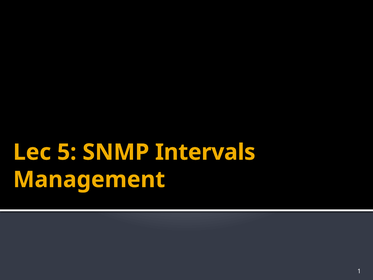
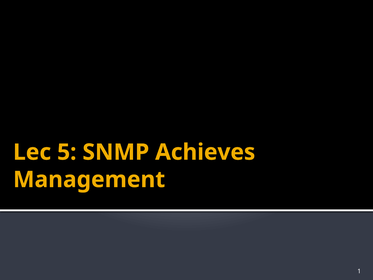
Intervals: Intervals -> Achieves (205, 152)
